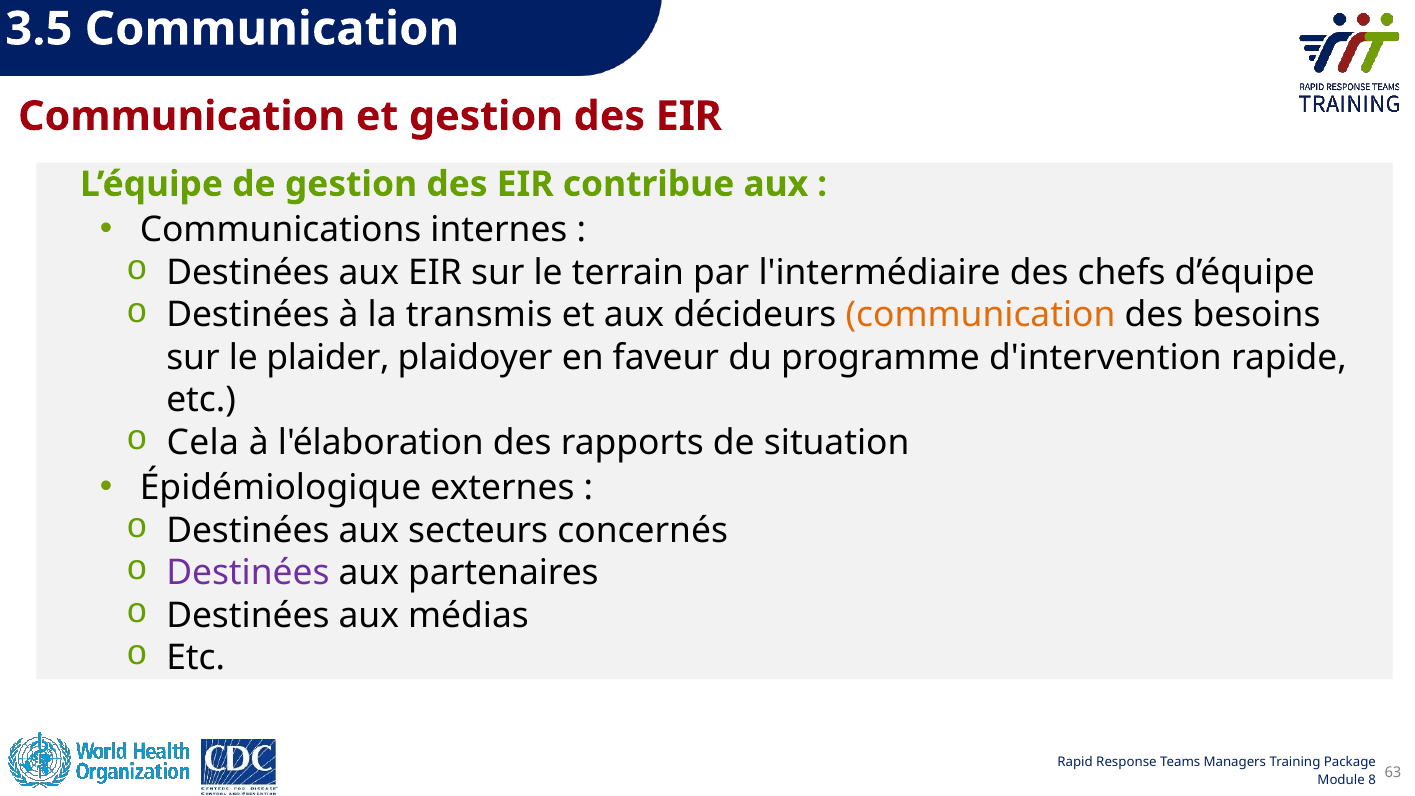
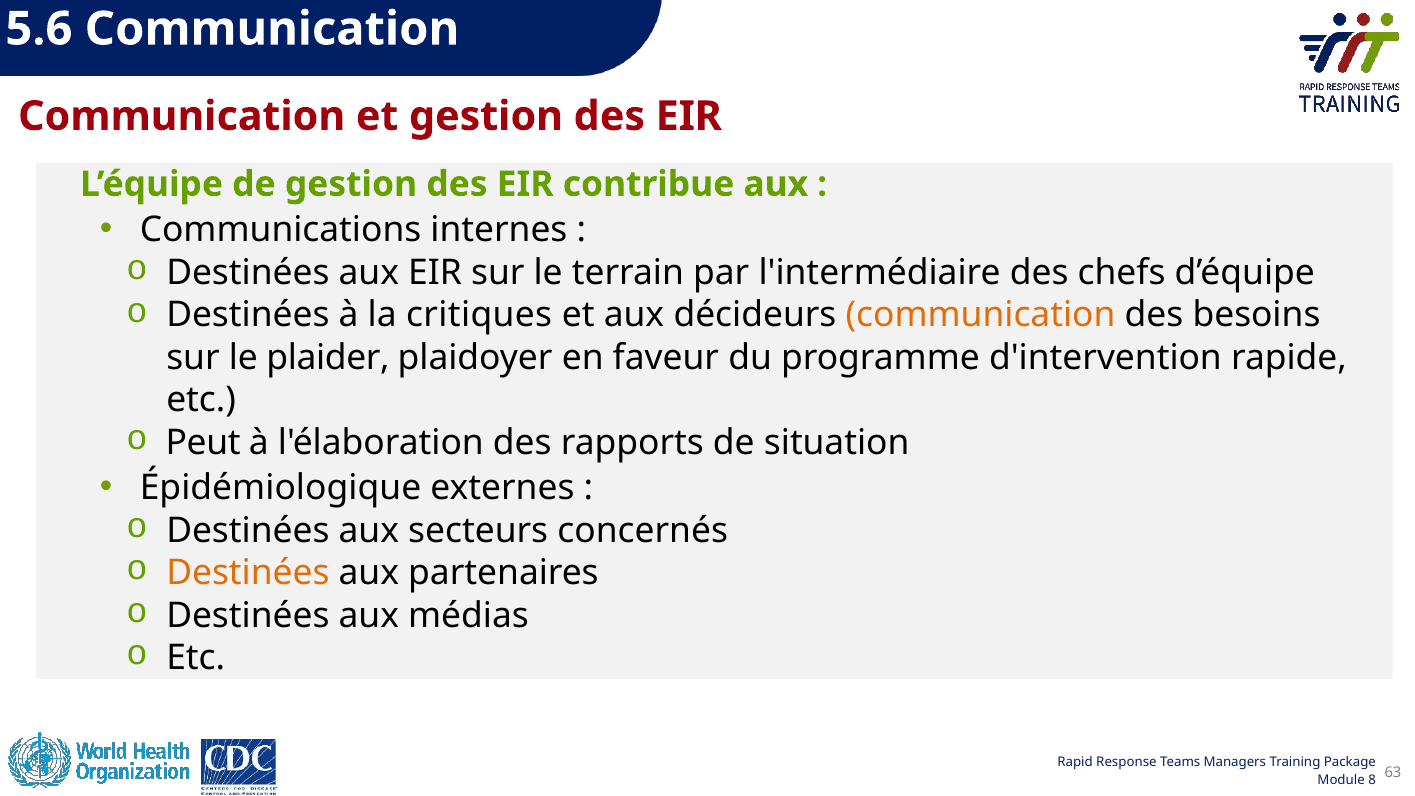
3.5: 3.5 -> 5.6 (39, 29)
transmis: transmis -> critiques (479, 315)
Cela: Cela -> Peut (203, 442)
Destinées colour: purple -> orange (248, 573)
